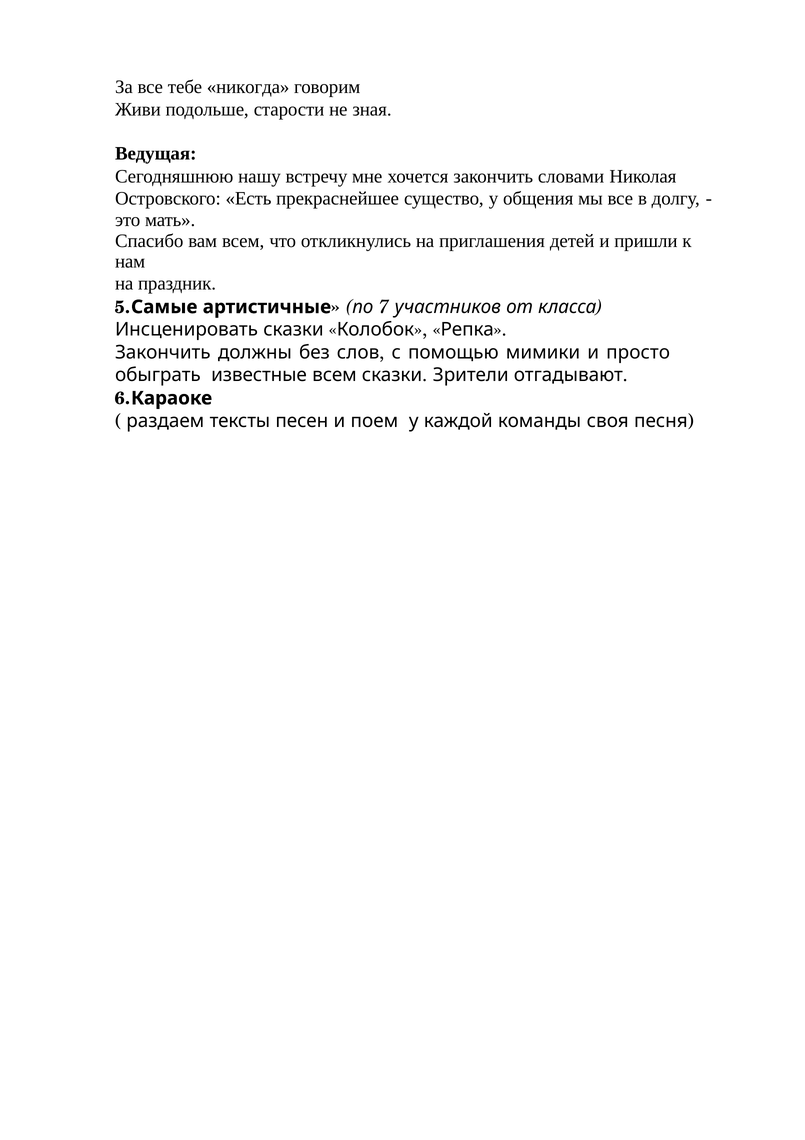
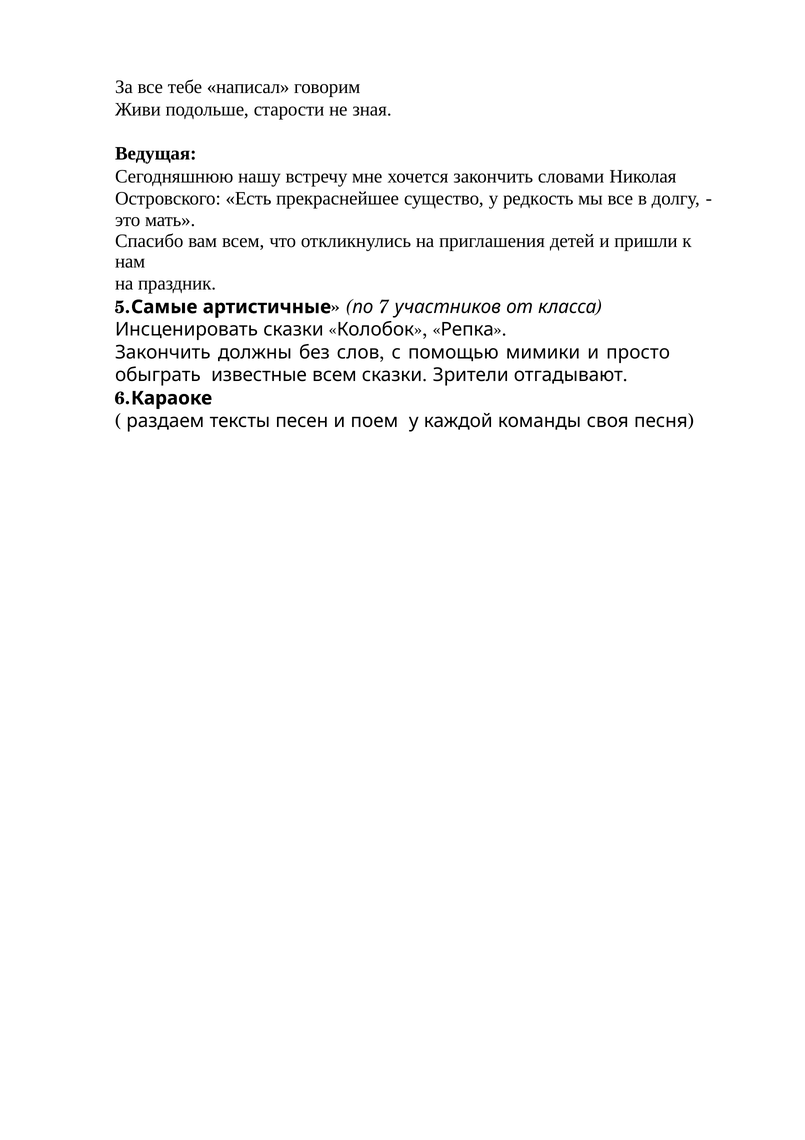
никогда: никогда -> написал (248, 87)
общения: общения -> редкость (538, 198)
